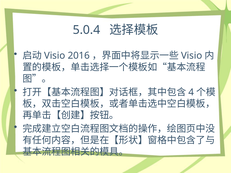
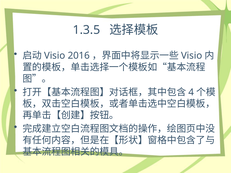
5.0.4: 5.0.4 -> 1.3.5 (86, 30)
